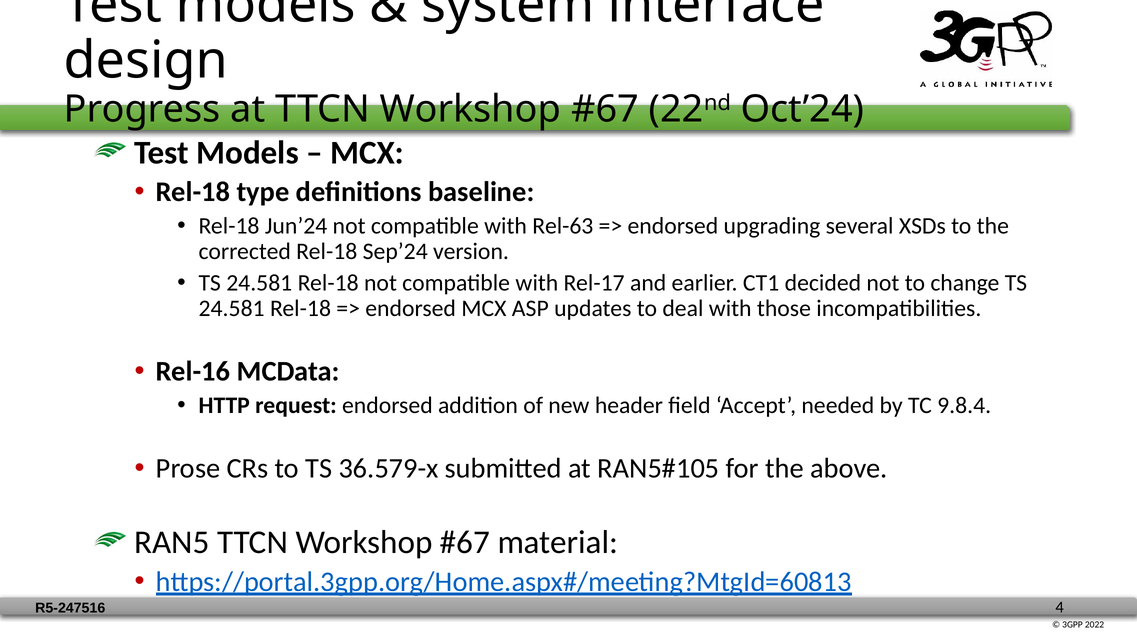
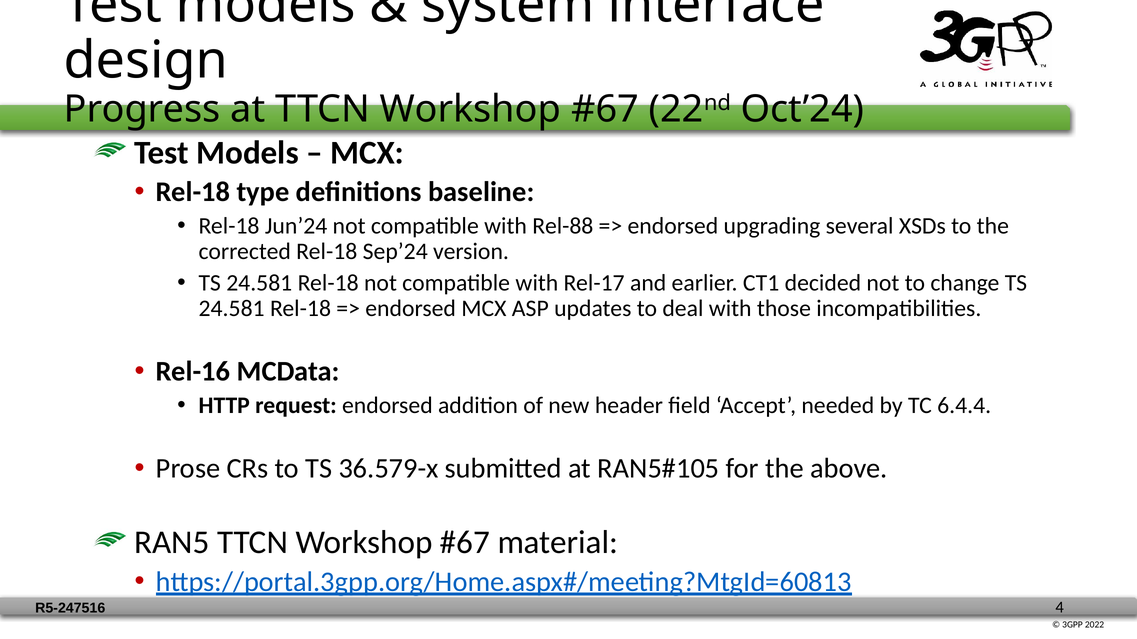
Rel-63: Rel-63 -> Rel-88 (563, 226)
9.8.4: 9.8.4 -> 6.4.4 (964, 406)
